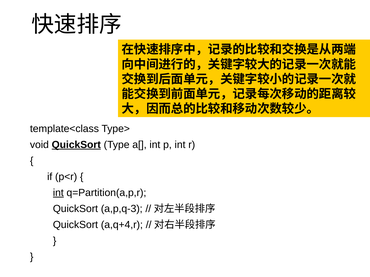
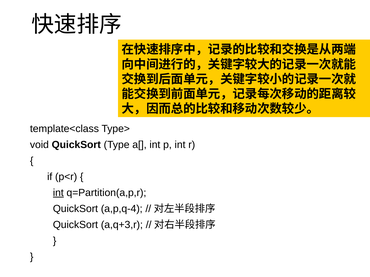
QuickSort underline: present -> none (76, 145)
a,p,q-3: a,p,q-3 -> a,p,q-4 (122, 209)
a,q+4,r: a,q+4,r -> a,q+3,r (122, 225)
